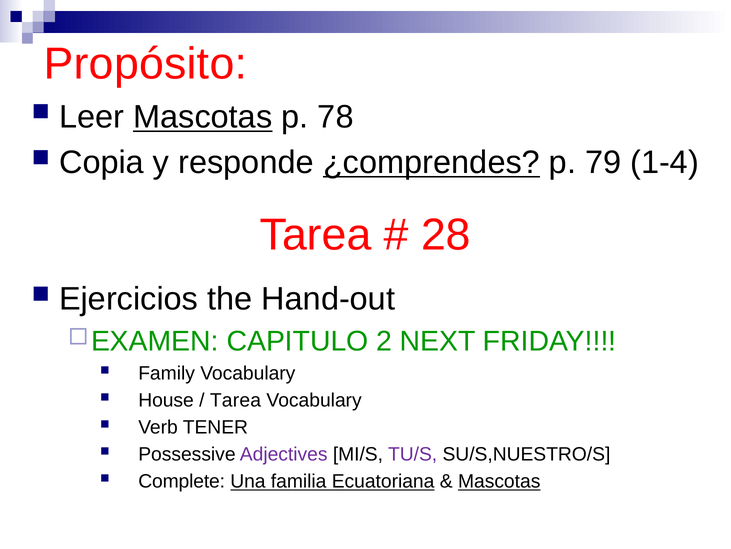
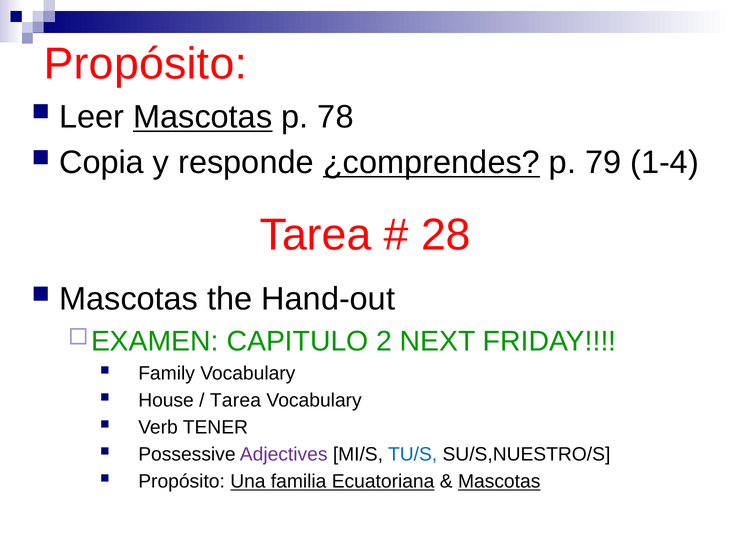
Ejercicios: Ejercicios -> Mascotas (129, 299)
TU/S colour: purple -> blue (413, 454)
Complete: Complete -> Propósito (182, 481)
